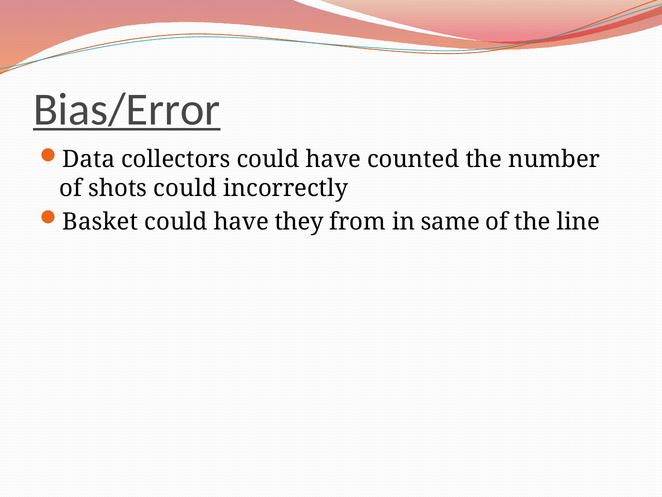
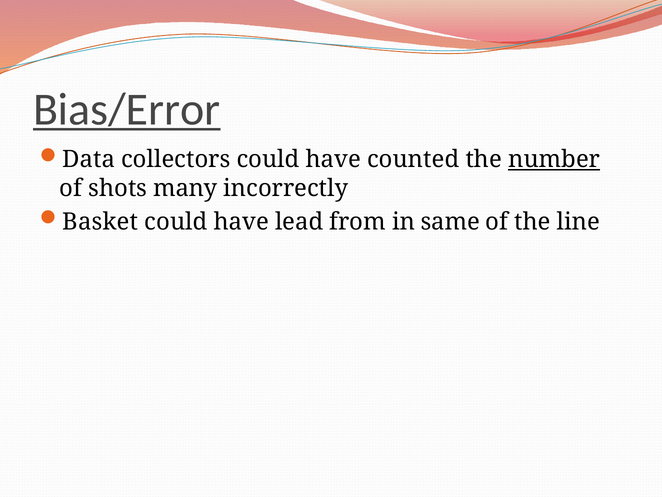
number underline: none -> present (554, 159)
shots could: could -> many (185, 188)
they: they -> lead (299, 221)
